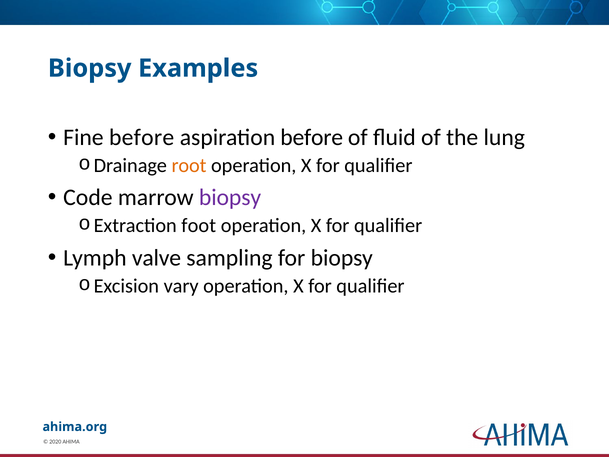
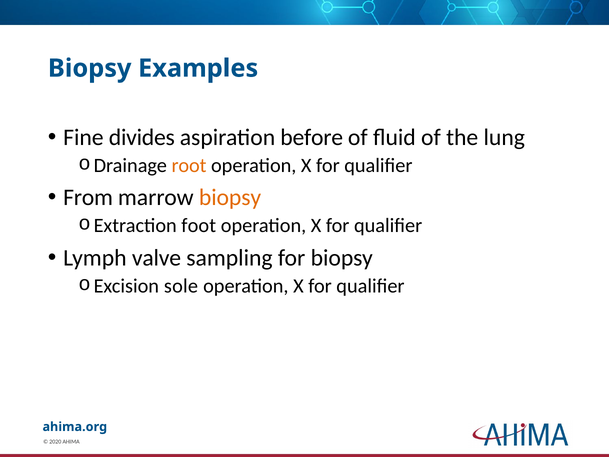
Fine before: before -> divides (142, 137)
Code: Code -> From (88, 197)
biopsy colour: purple -> orange (230, 197)
vary: vary -> sole (181, 286)
